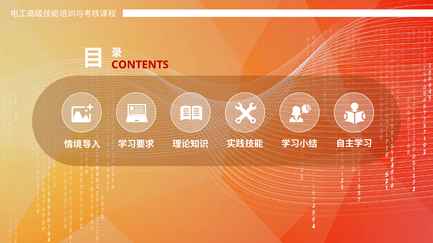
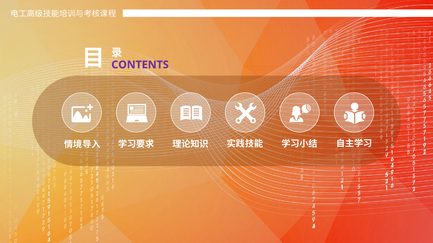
CONTENTS colour: red -> purple (140, 65)
